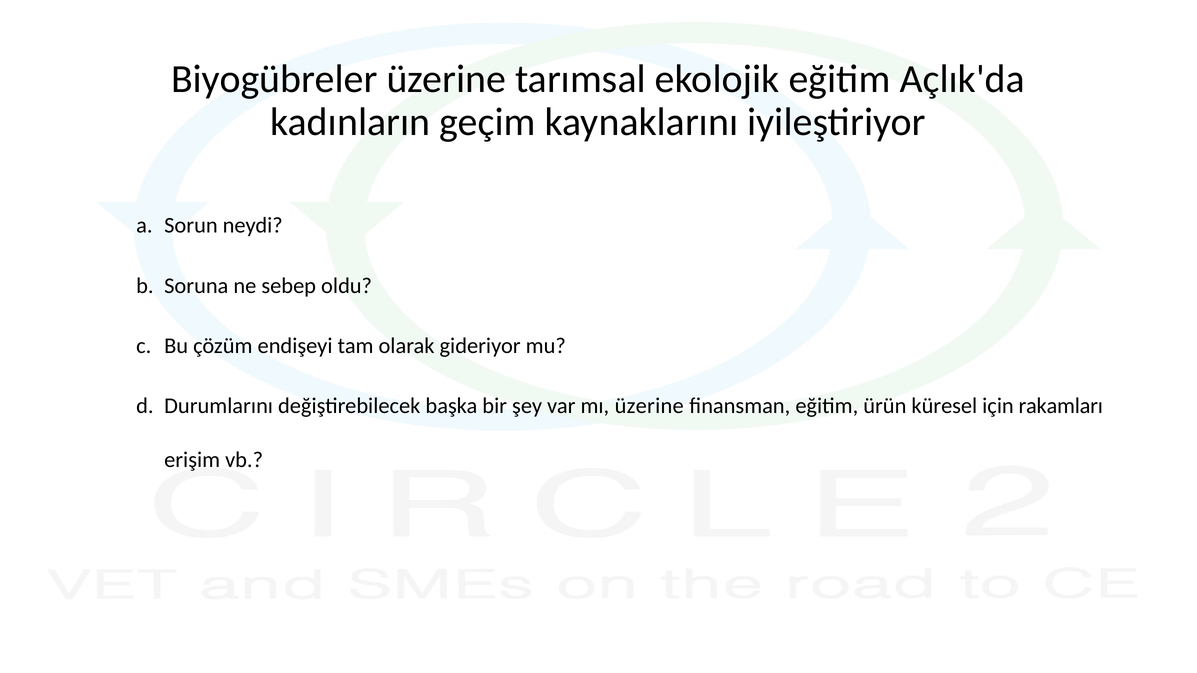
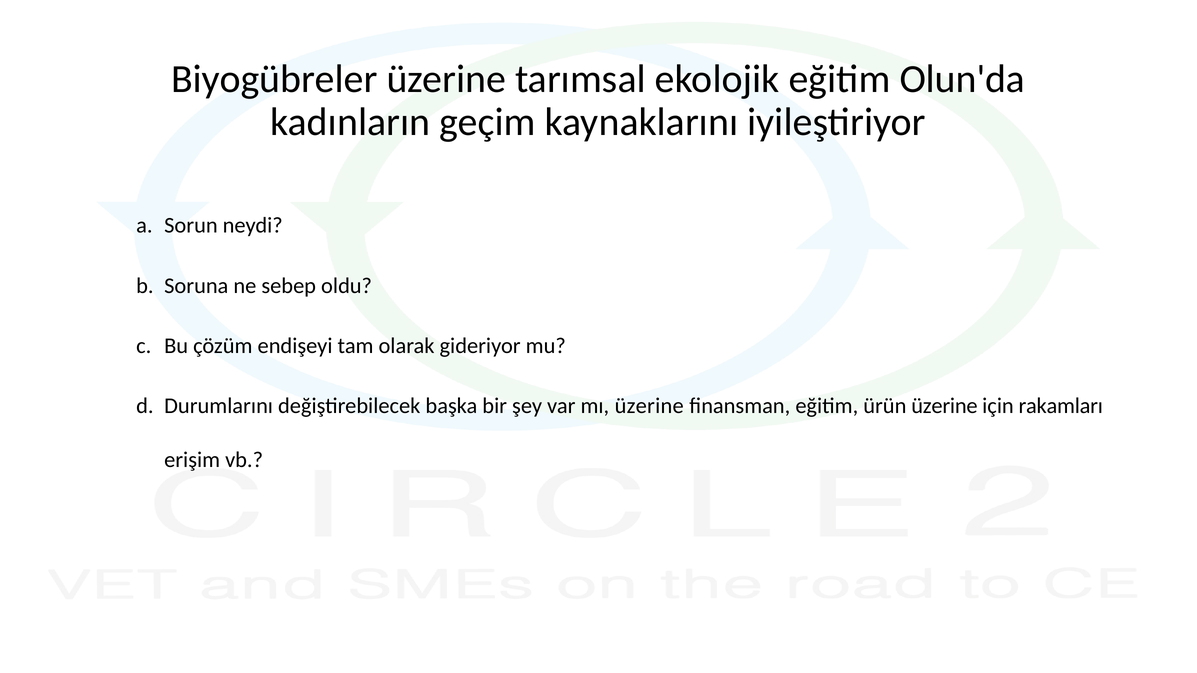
Açlık'da: Açlık'da -> Olun'da (962, 79)
ürün küresel: küresel -> üzerine (944, 406)
